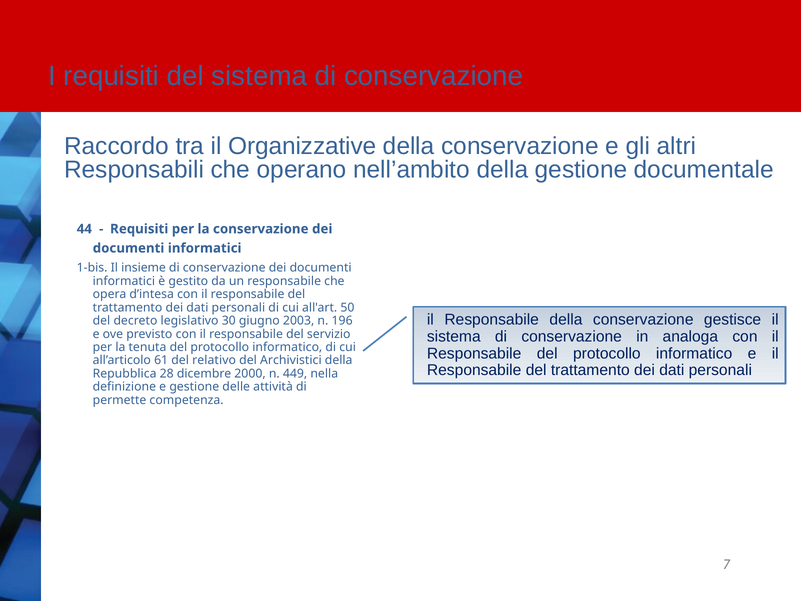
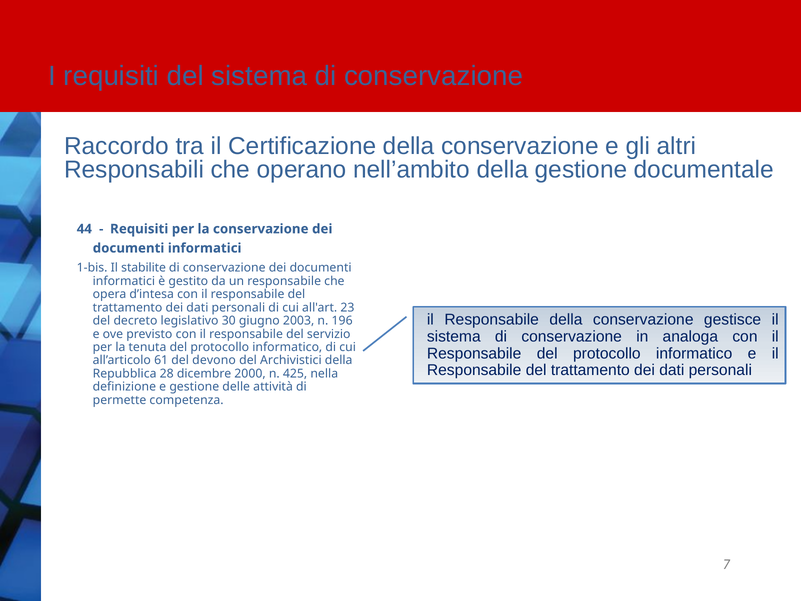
Organizzative: Organizzative -> Certificazione (302, 146)
insieme: insieme -> stabilite (144, 268)
50: 50 -> 23 (347, 307)
relativo: relativo -> devono (214, 360)
449: 449 -> 425 (295, 374)
